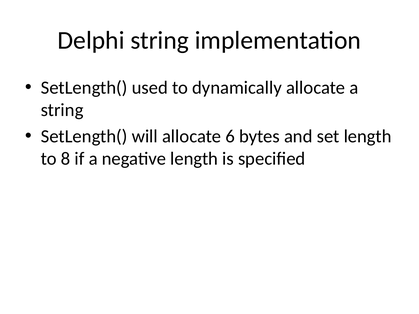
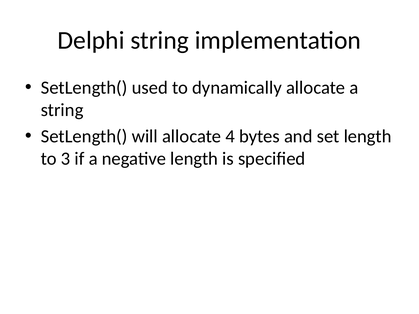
6: 6 -> 4 (230, 136)
8: 8 -> 3 (66, 159)
